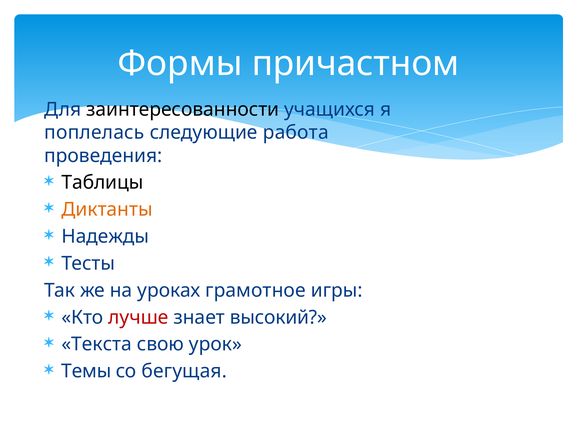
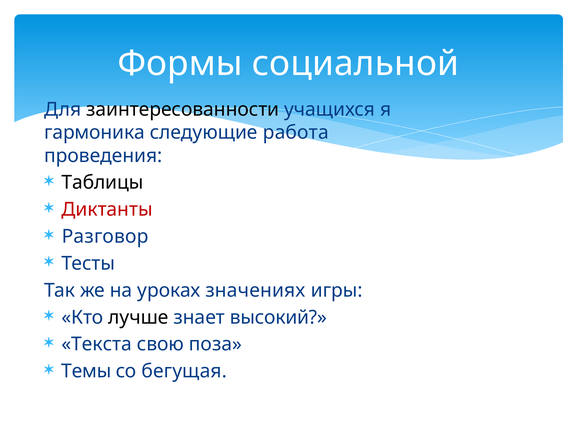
причастном: причастном -> социальной (355, 63)
поплелась: поплелась -> гармоника (95, 133)
Диктанты colour: orange -> red (107, 209)
Надежды: Надежды -> Разговор (105, 236)
грамотное: грамотное -> значениях (255, 290)
лучше colour: red -> black (138, 317)
урок: урок -> поза (215, 344)
